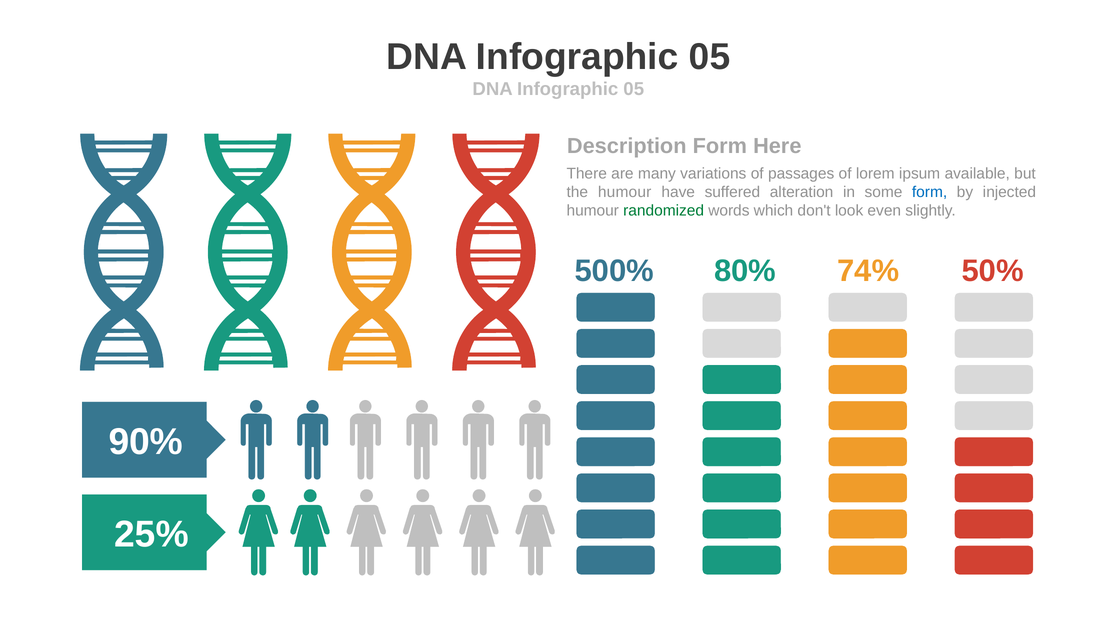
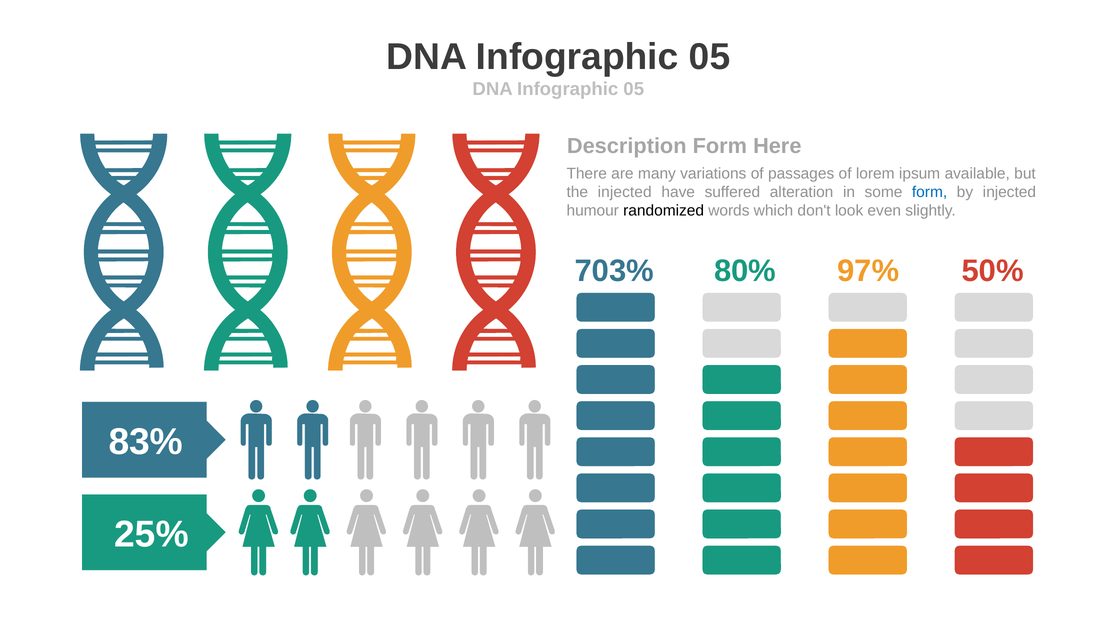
the humour: humour -> injected (625, 192)
randomized colour: green -> black (664, 211)
500%: 500% -> 703% (614, 271)
74%: 74% -> 97% (868, 271)
90%: 90% -> 83% (146, 442)
